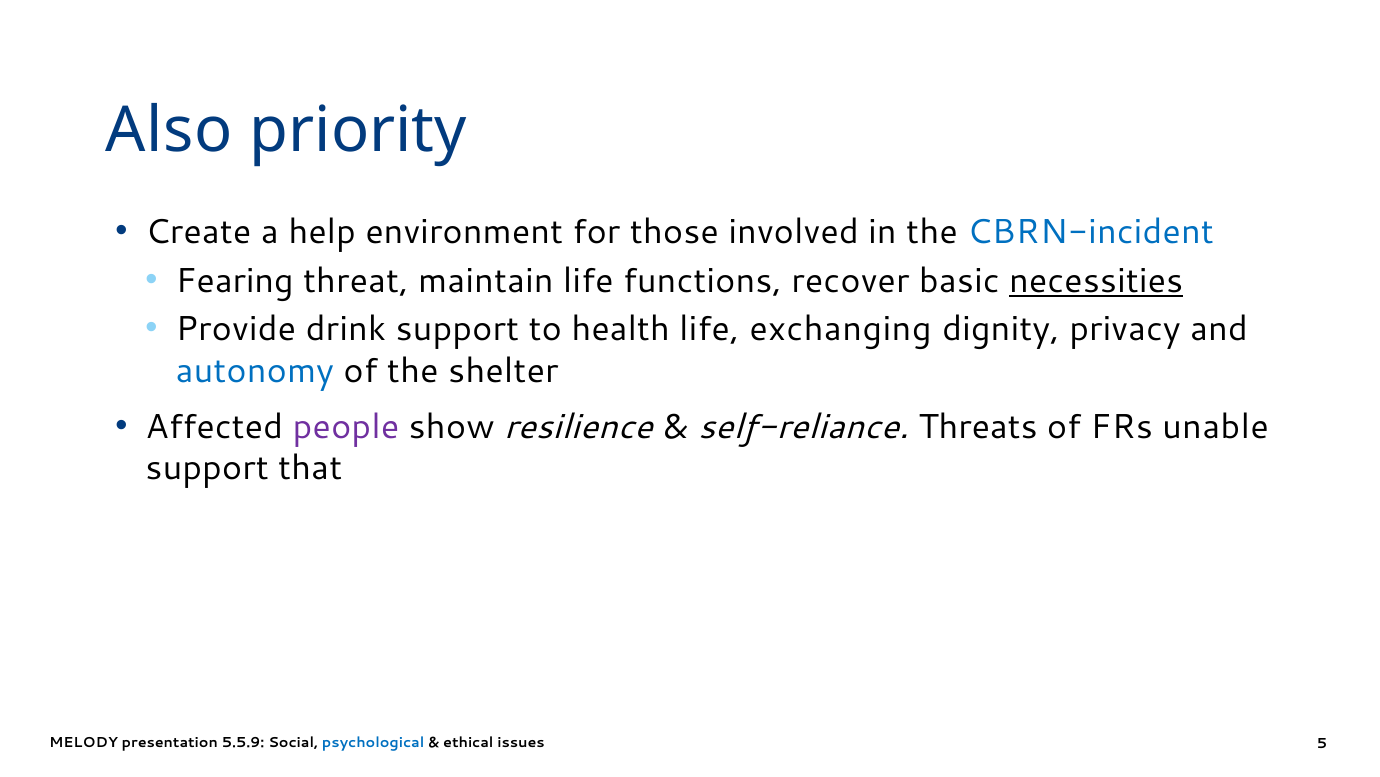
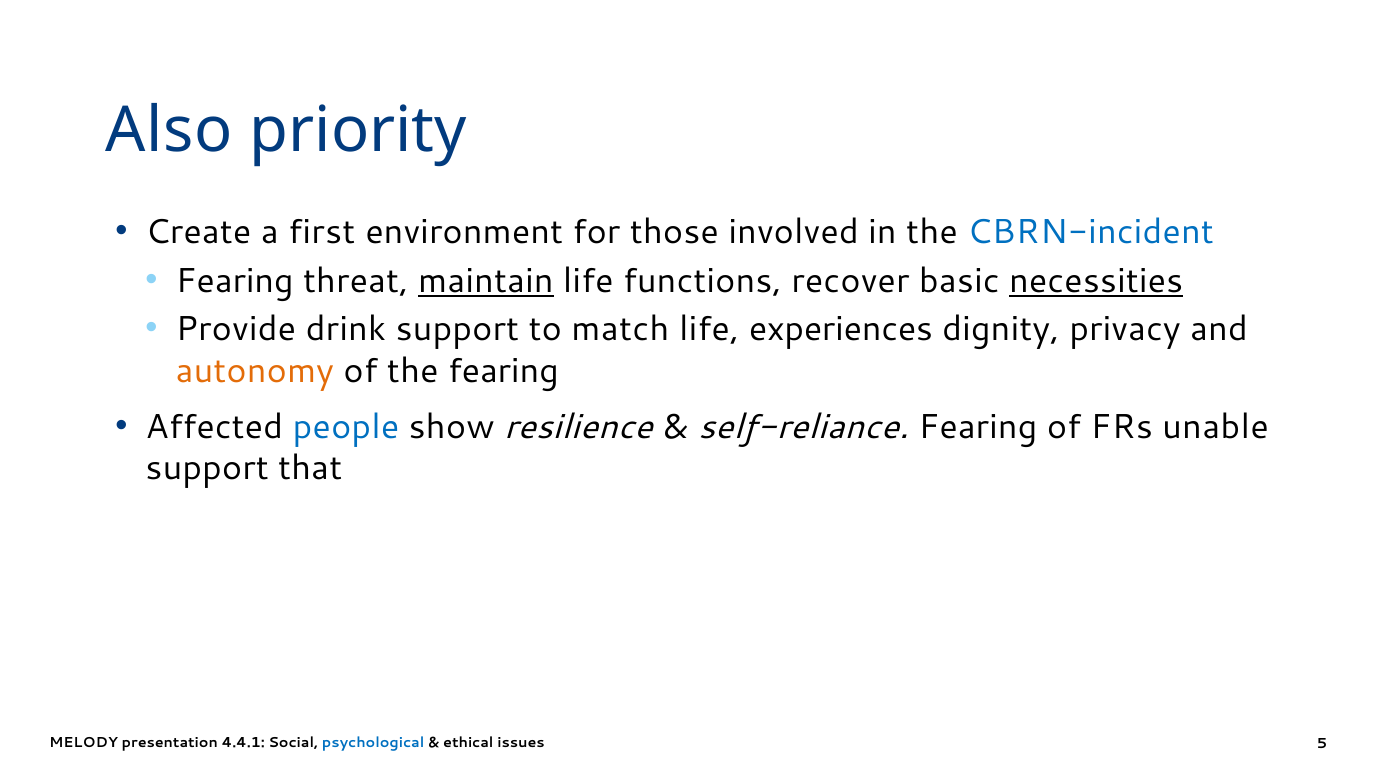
help: help -> first (322, 232)
maintain underline: none -> present (486, 281)
health: health -> match (620, 329)
exchanging: exchanging -> experiences (841, 329)
autonomy colour: blue -> orange (255, 371)
the shelter: shelter -> fearing (504, 371)
people colour: purple -> blue (346, 426)
self-reliance Threats: Threats -> Fearing (978, 426)
5.5.9: 5.5.9 -> 4.4.1 (243, 742)
